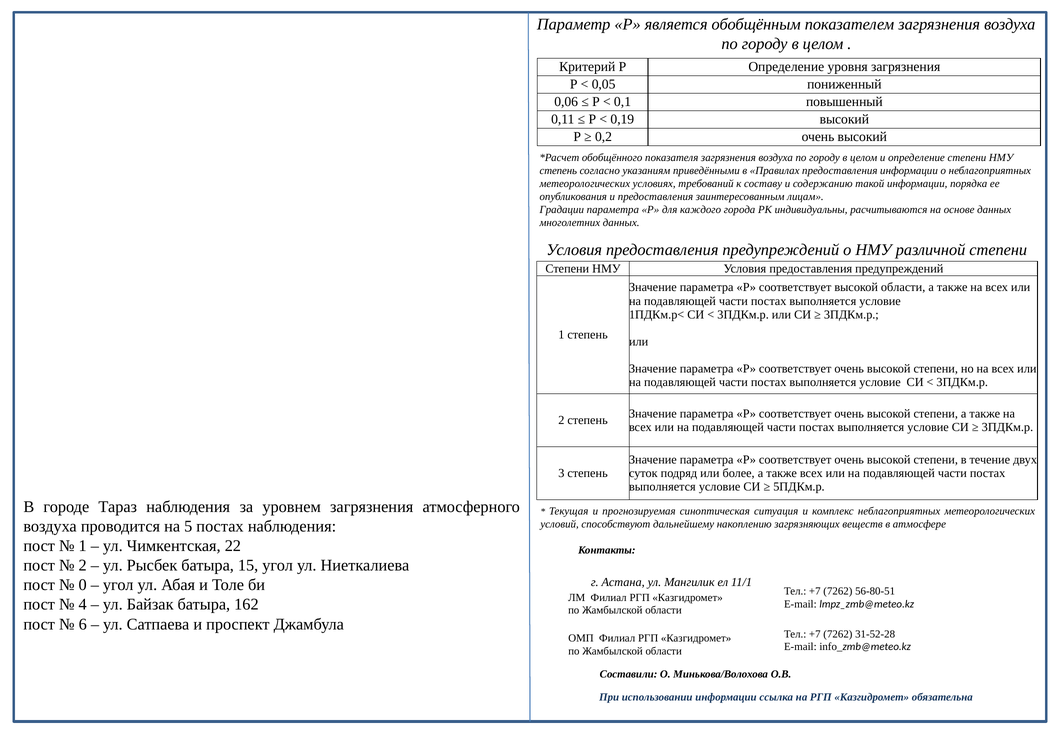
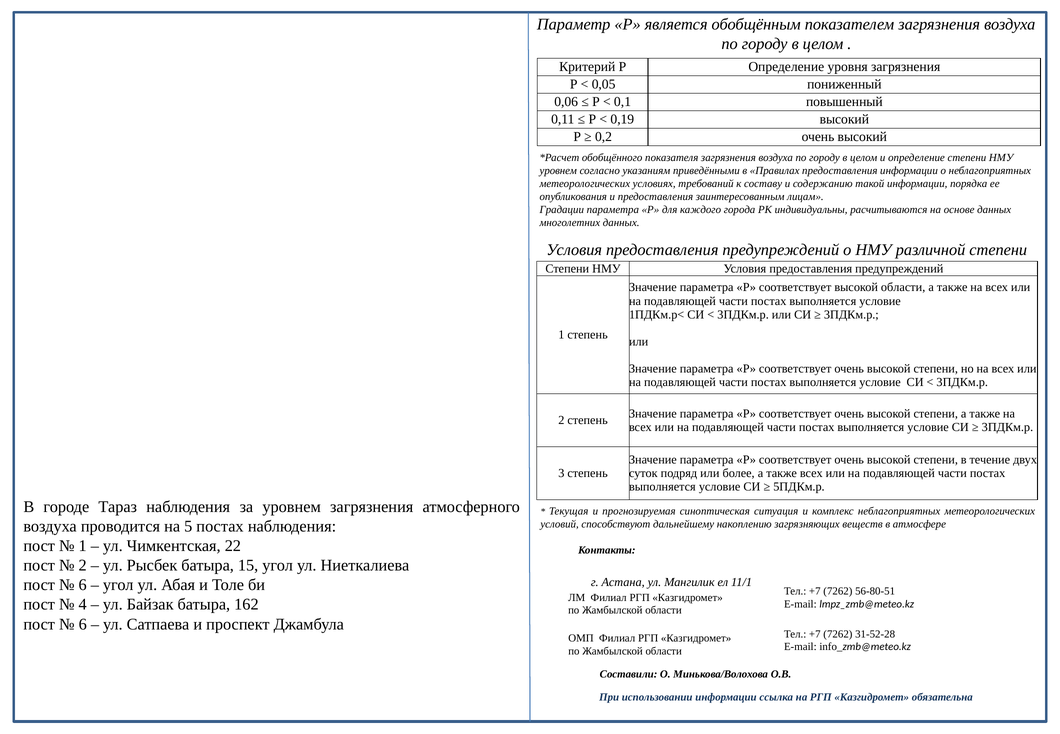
степень: степень -> уровнем (558, 171)
0: 0 -> 6 (83, 585)
